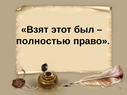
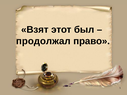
полностью: полностью -> продолжал (43, 41)
